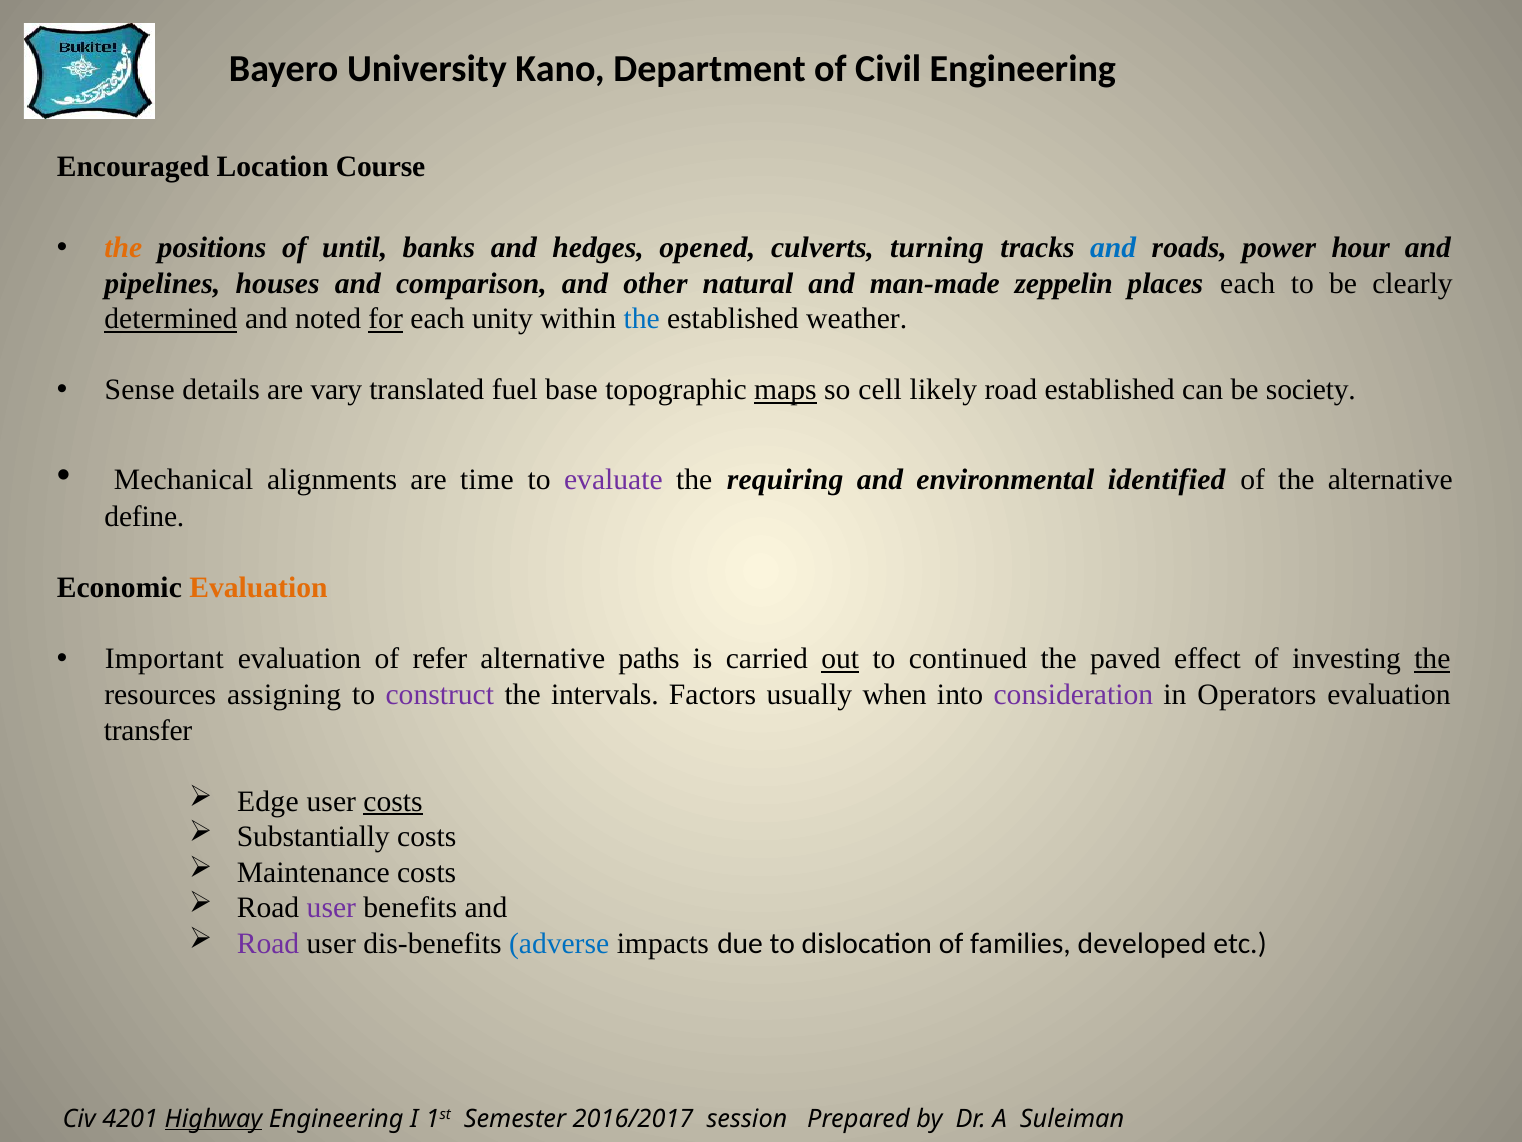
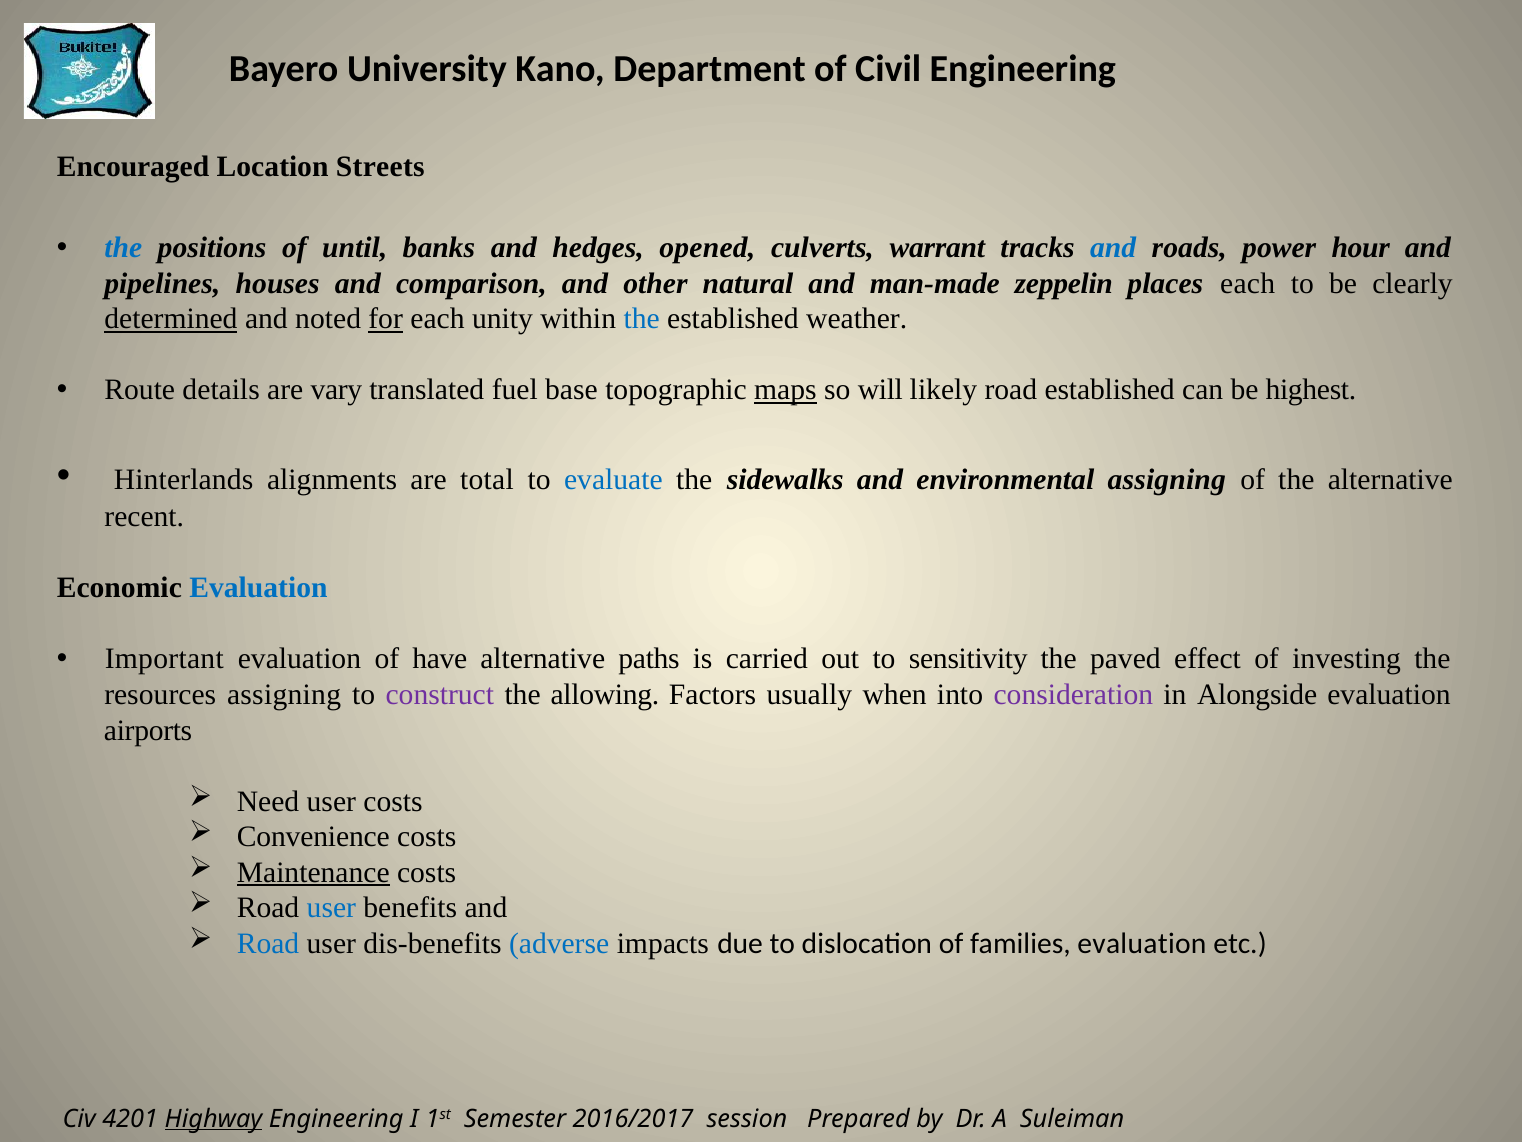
Course: Course -> Streets (380, 167)
the colour: orange -> blue (123, 248)
turning: turning -> warrant (937, 248)
Sense: Sense -> Route (140, 390)
cell: cell -> will (880, 390)
society: society -> highest (1311, 390)
Mechanical: Mechanical -> Hinterlands (184, 480)
time: time -> total (487, 480)
evaluate colour: purple -> blue (613, 480)
requiring: requiring -> sidewalks (785, 480)
environmental identified: identified -> assigning (1167, 480)
define: define -> recent (144, 517)
Evaluation colour: orange -> blue (258, 588)
refer: refer -> have (440, 659)
out underline: present -> none (840, 659)
continued: continued -> sensitivity (968, 659)
the underline: present -> none (1432, 659)
intervals: intervals -> allowing (605, 694)
Operators: Operators -> Alongside (1257, 694)
transfer: transfer -> airports (148, 730)
Edge: Edge -> Need (268, 801)
costs underline: present -> none (393, 801)
Substantially: Substantially -> Convenience (313, 837)
Maintenance underline: none -> present (313, 872)
user colour: purple -> blue (331, 908)
Road colour: purple -> blue (268, 943)
families developed: developed -> evaluation (1142, 943)
